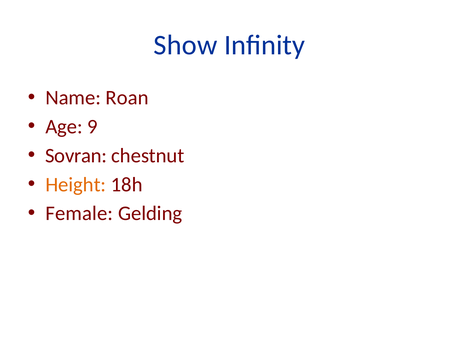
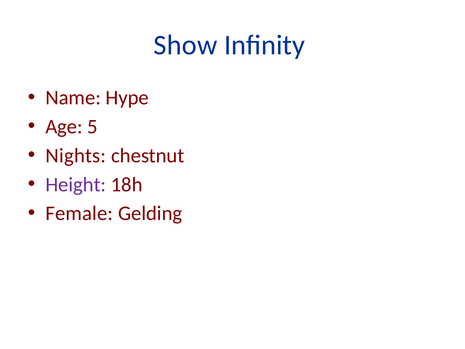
Roan: Roan -> Hype (127, 98)
9: 9 -> 5 (93, 126)
Sovran: Sovran -> Nights (76, 155)
Height colour: orange -> purple (76, 184)
